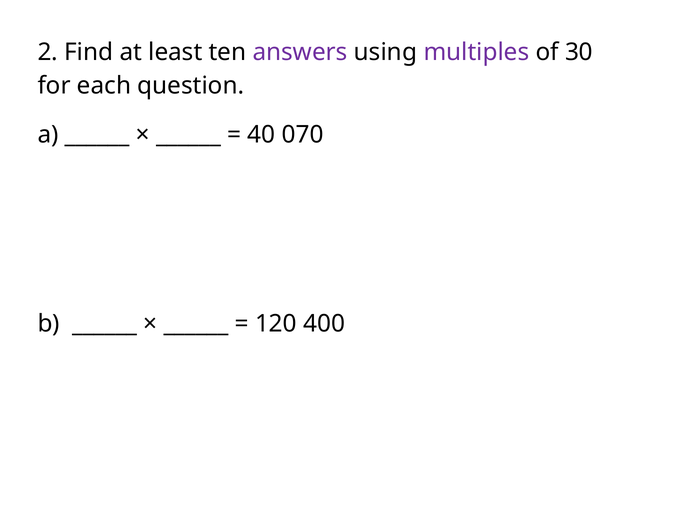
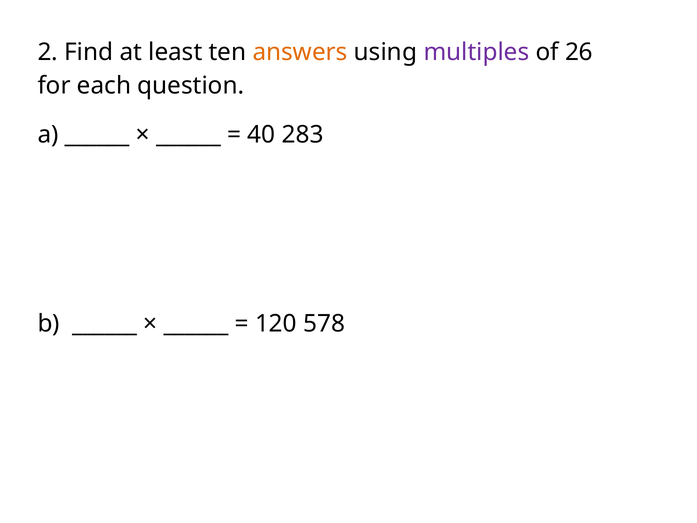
answers colour: purple -> orange (300, 52)
30: 30 -> 26 (579, 52)
070: 070 -> 283 (303, 134)
400: 400 -> 578 (324, 323)
